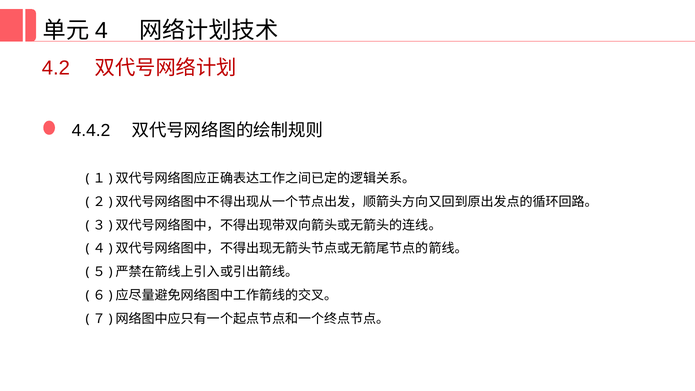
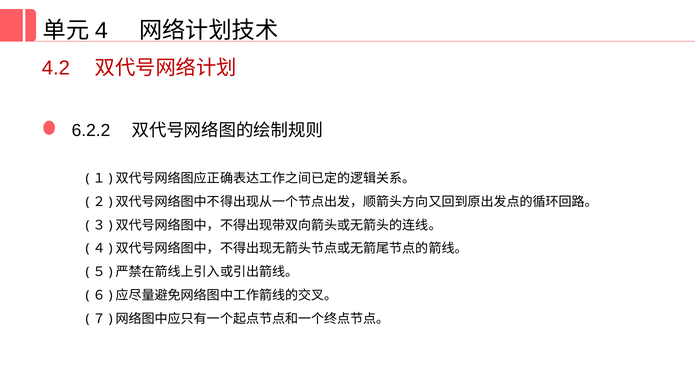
4.4.2: 4.4.2 -> 6.2.2 (91, 131)
